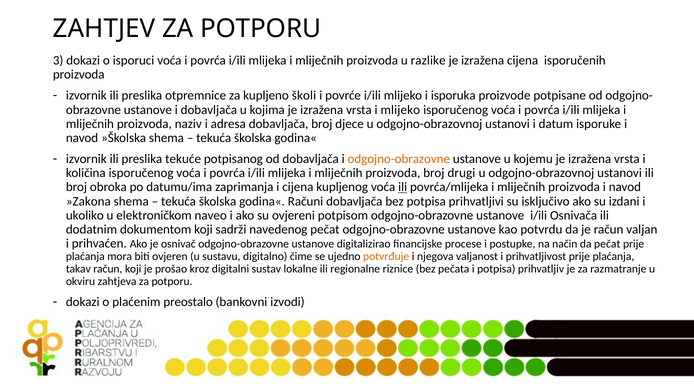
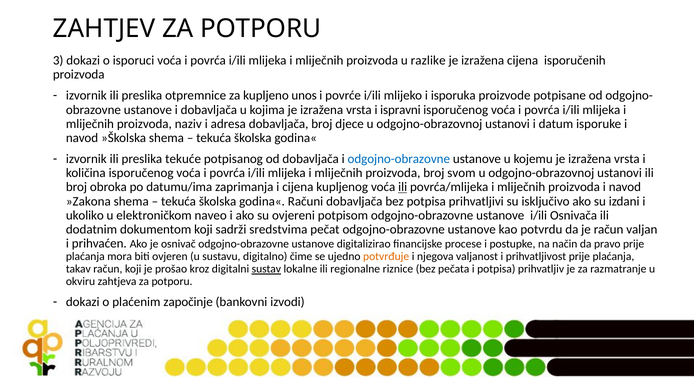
školi: školi -> unos (304, 96)
i mlijeko: mlijeko -> ispravni (400, 110)
odgojno-obrazovne colour: orange -> blue (399, 159)
drugi: drugi -> svom (461, 173)
navedenog: navedenog -> sredstvima (278, 230)
da pečat: pečat -> pravo (607, 244)
sustav underline: none -> present (266, 269)
preostalo: preostalo -> započinje (188, 302)
